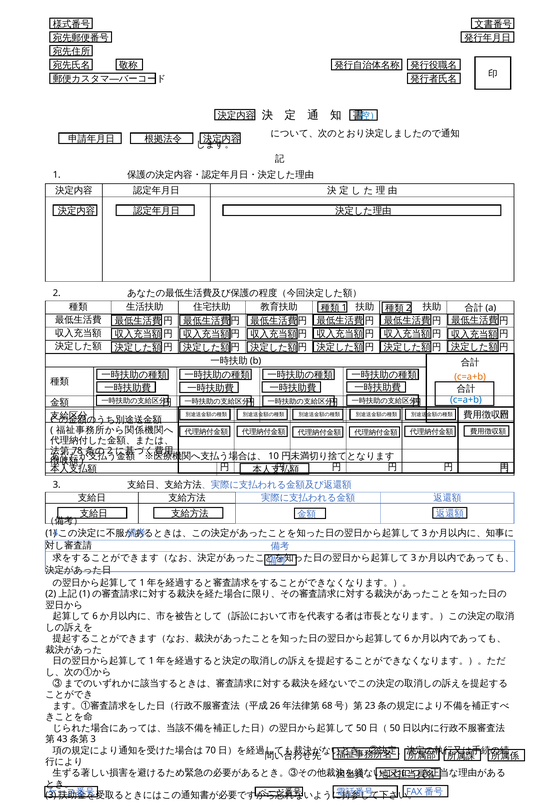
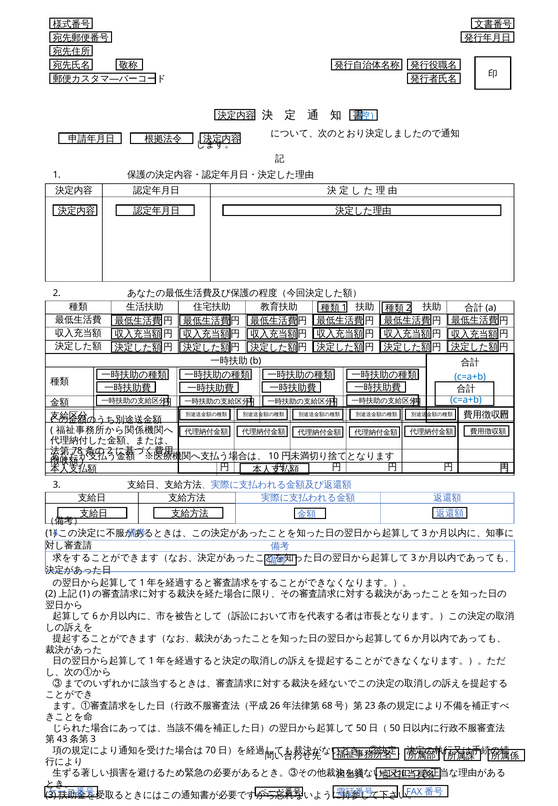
c=a+b colour: orange -> blue (470, 377)
